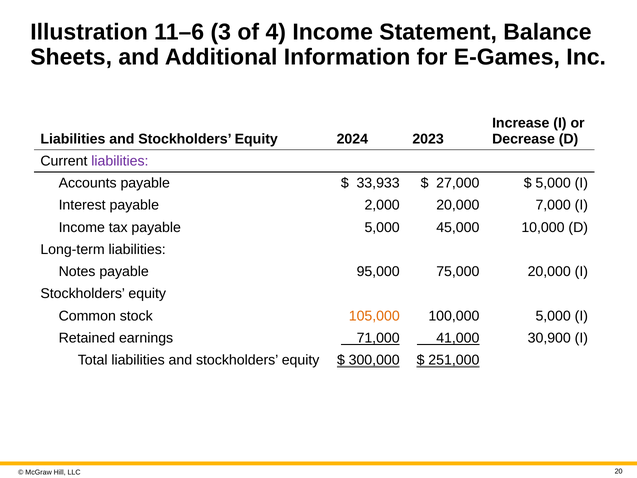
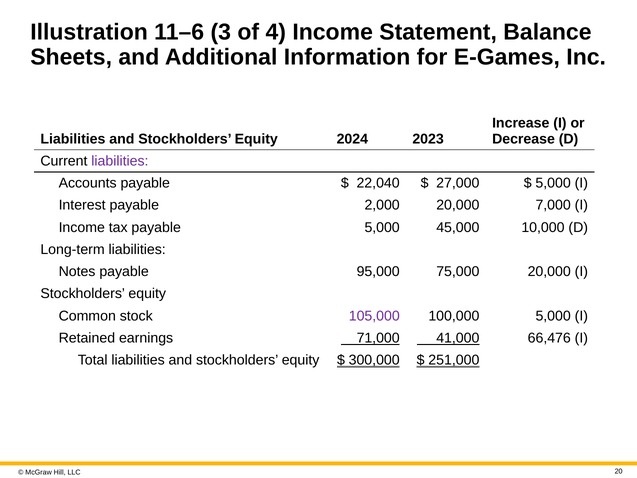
33,933: 33,933 -> 22,040 (378, 183)
105,000 colour: orange -> purple (374, 316)
30,900: 30,900 -> 66,476 (549, 338)
